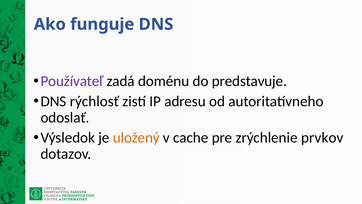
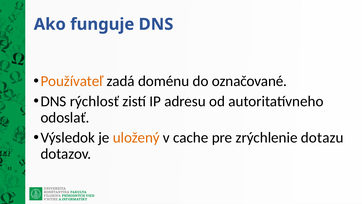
Používateľ colour: purple -> orange (72, 81)
predstavuje: predstavuje -> označované (249, 81)
prvkov: prvkov -> dotazu (322, 137)
